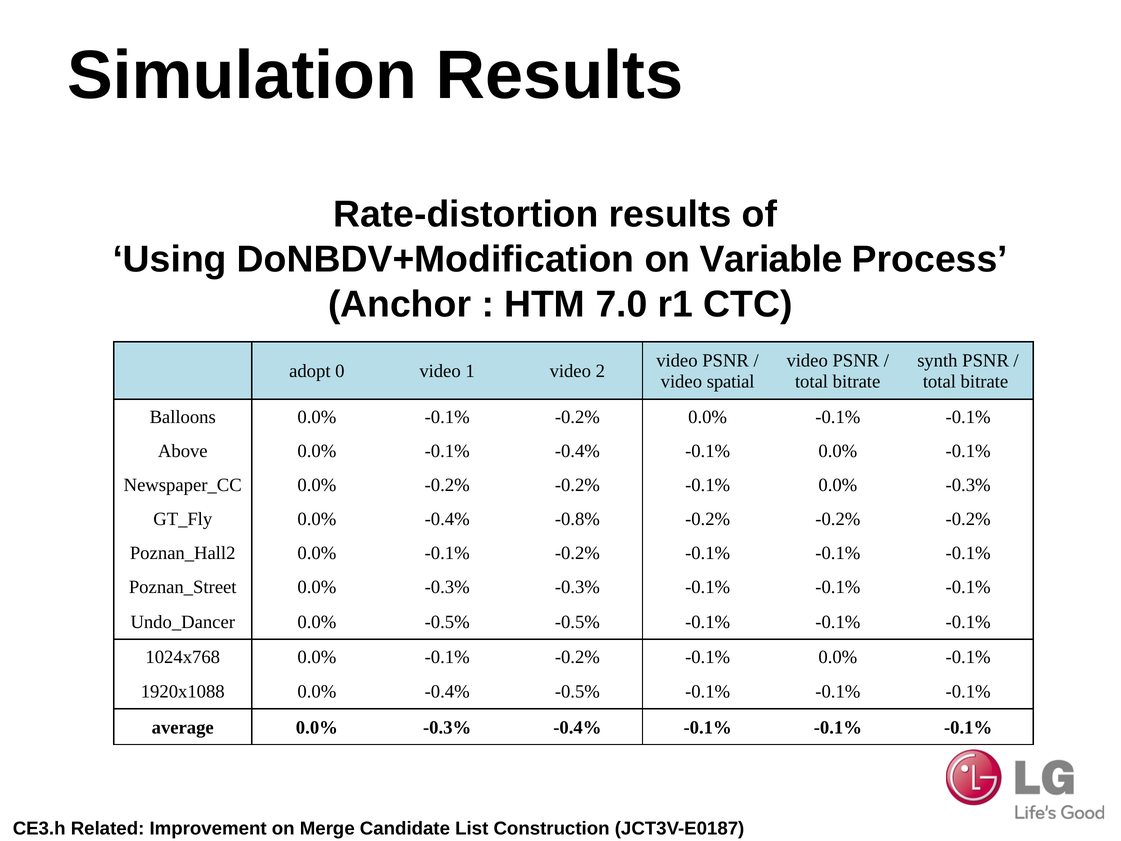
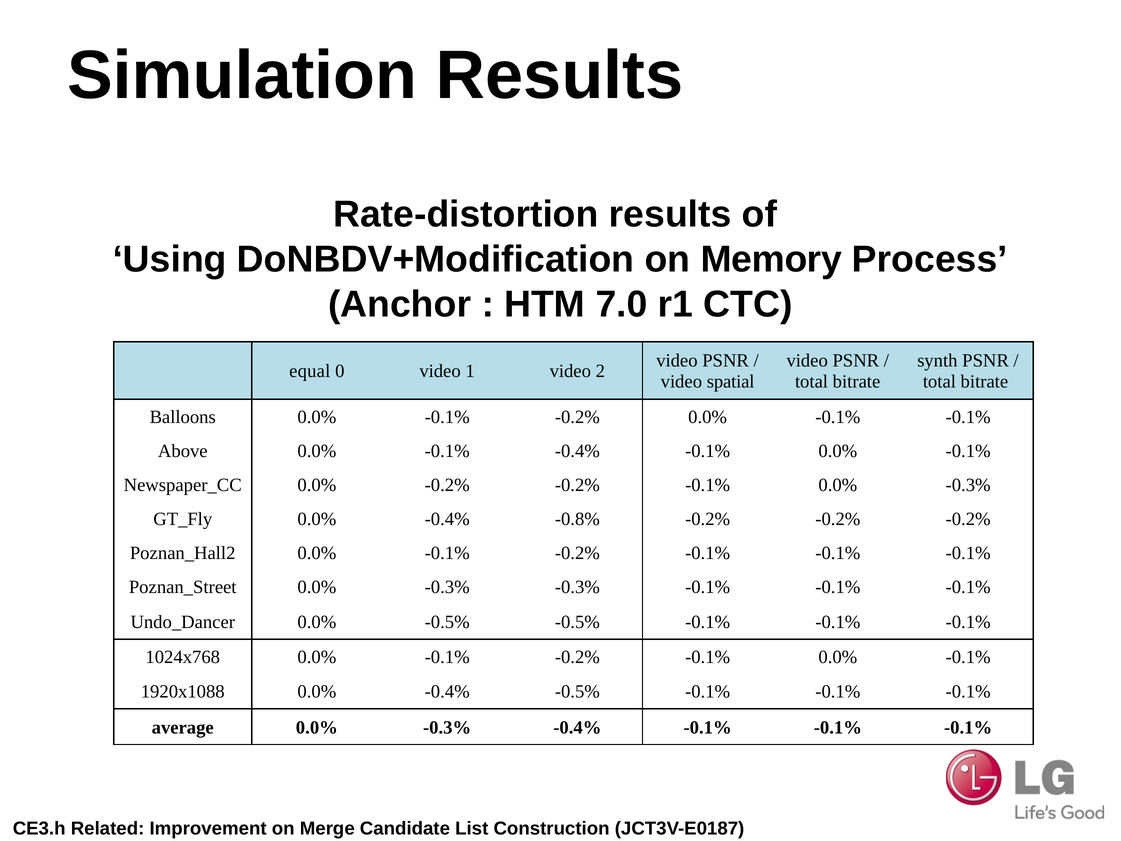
Variable: Variable -> Memory (771, 259)
adopt: adopt -> equal (310, 371)
